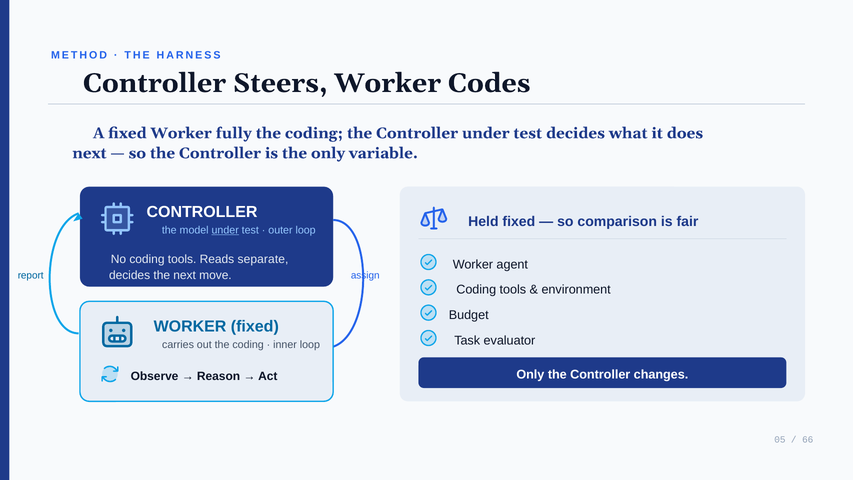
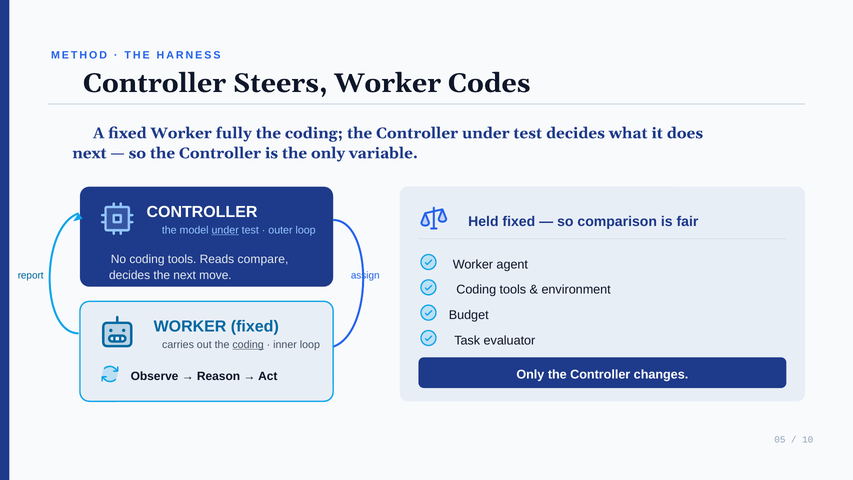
separate: separate -> compare (263, 259)
coding underline: none -> present (248, 345)
66: 66 -> 10 (808, 439)
